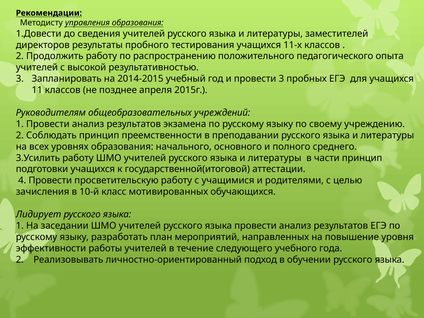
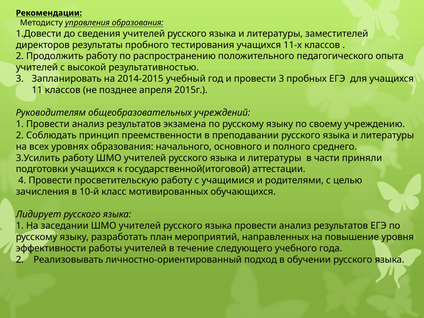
части принцип: принцип -> приняли (362, 158)
